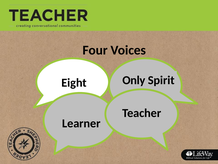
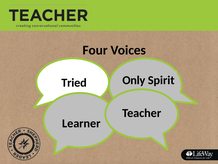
Eight: Eight -> Tried (74, 82)
